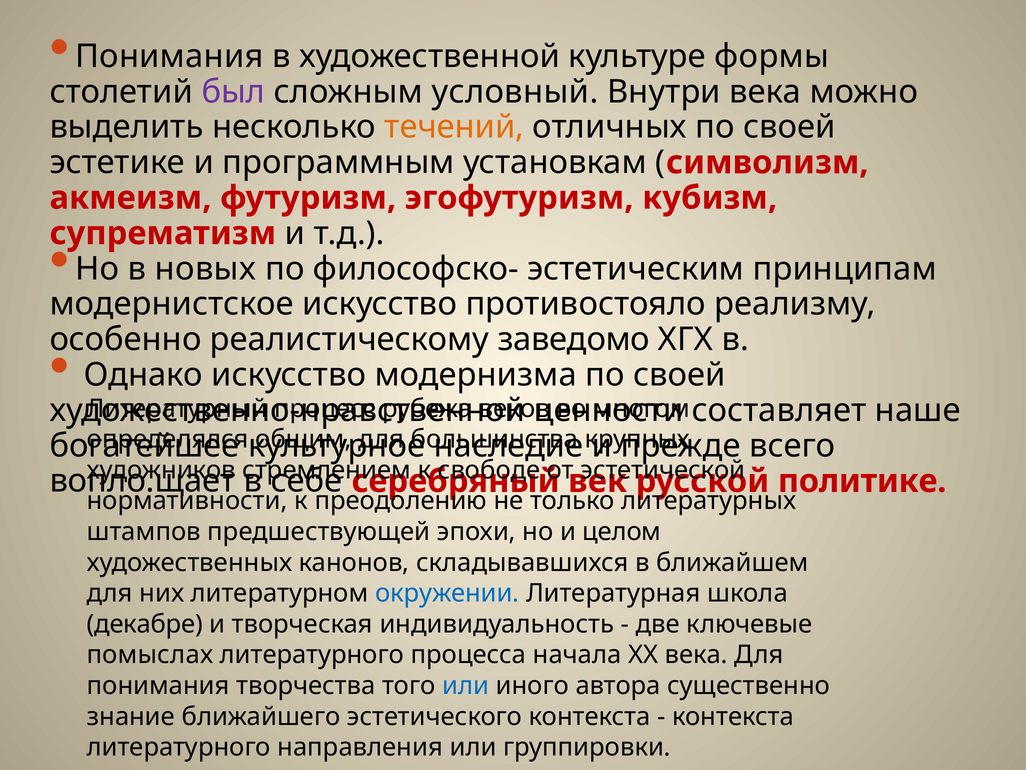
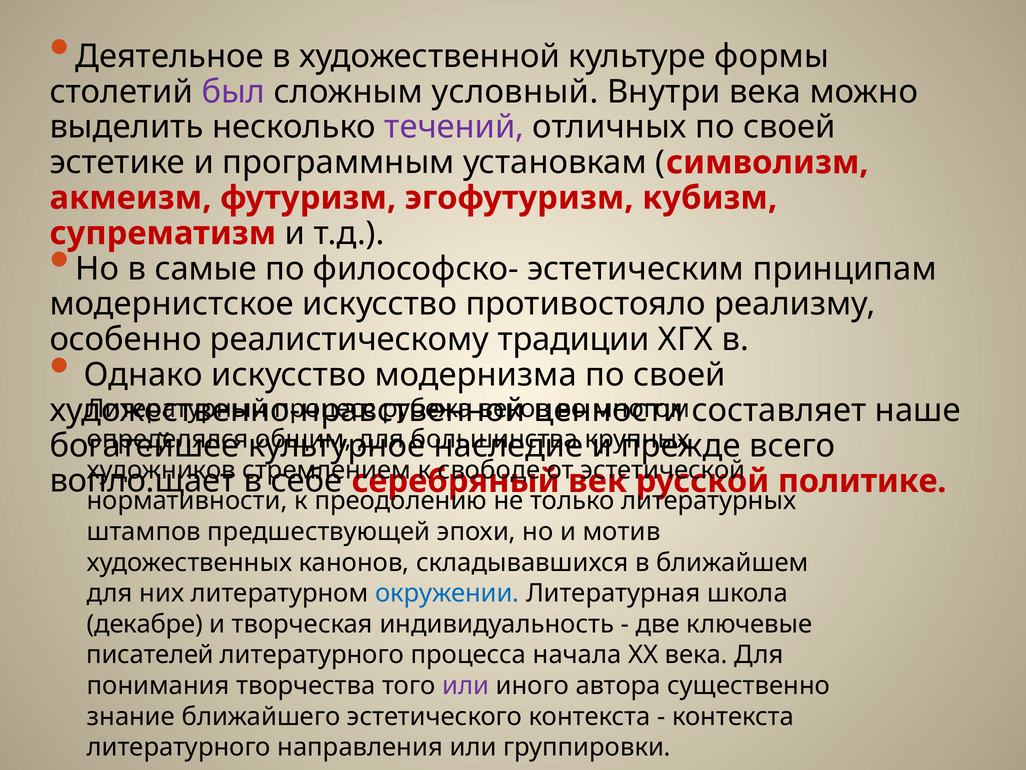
Понимания: Понимания -> Деятельное (170, 56)
течений colour: orange -> purple (454, 127)
новых: новых -> самые (206, 269)
заведомо: заведомо -> традиции (574, 339)
целом: целом -> мотив (622, 531)
помыслах: помыслах -> писателей (150, 655)
или colour: blue -> purple (466, 685)
